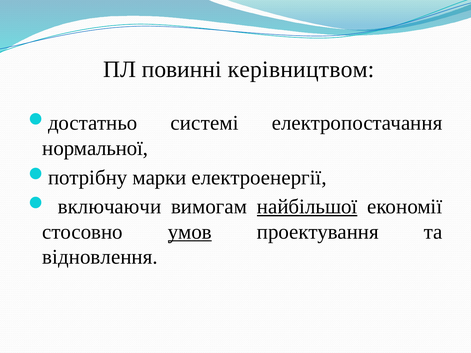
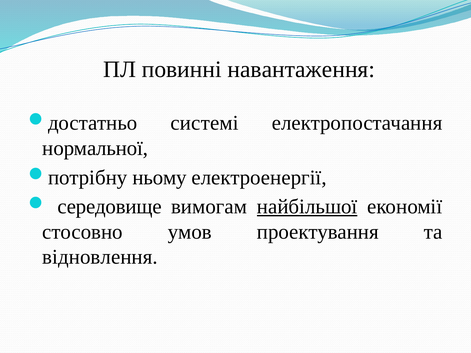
керівництвом: керівництвом -> навантаження (301, 70)
марки: марки -> ньому (160, 178)
включаючи: включаючи -> середовище (110, 207)
умов underline: present -> none (190, 232)
